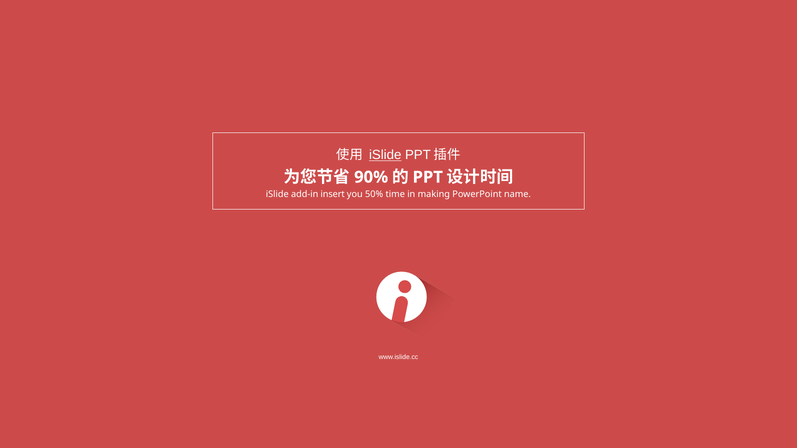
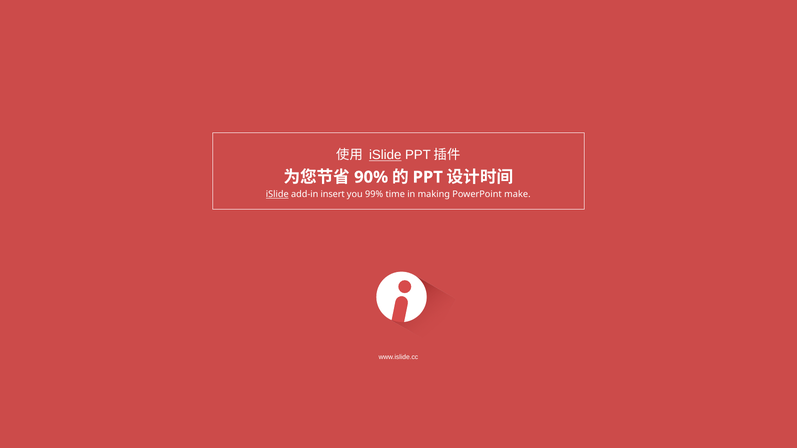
iSlide underline: none -> present (277, 194)
50%: 50% -> 99% (374, 194)
name: name -> make (517, 194)
